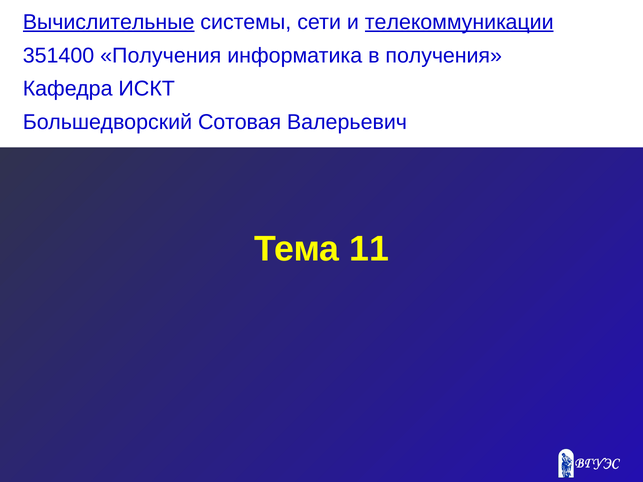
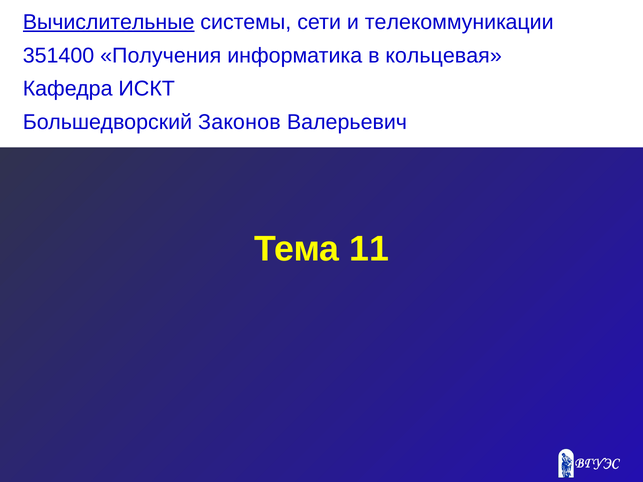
телекоммуникации underline: present -> none (459, 22)
в получения: получения -> кольцевая (444, 55)
Сотовая: Сотовая -> Законов (239, 122)
